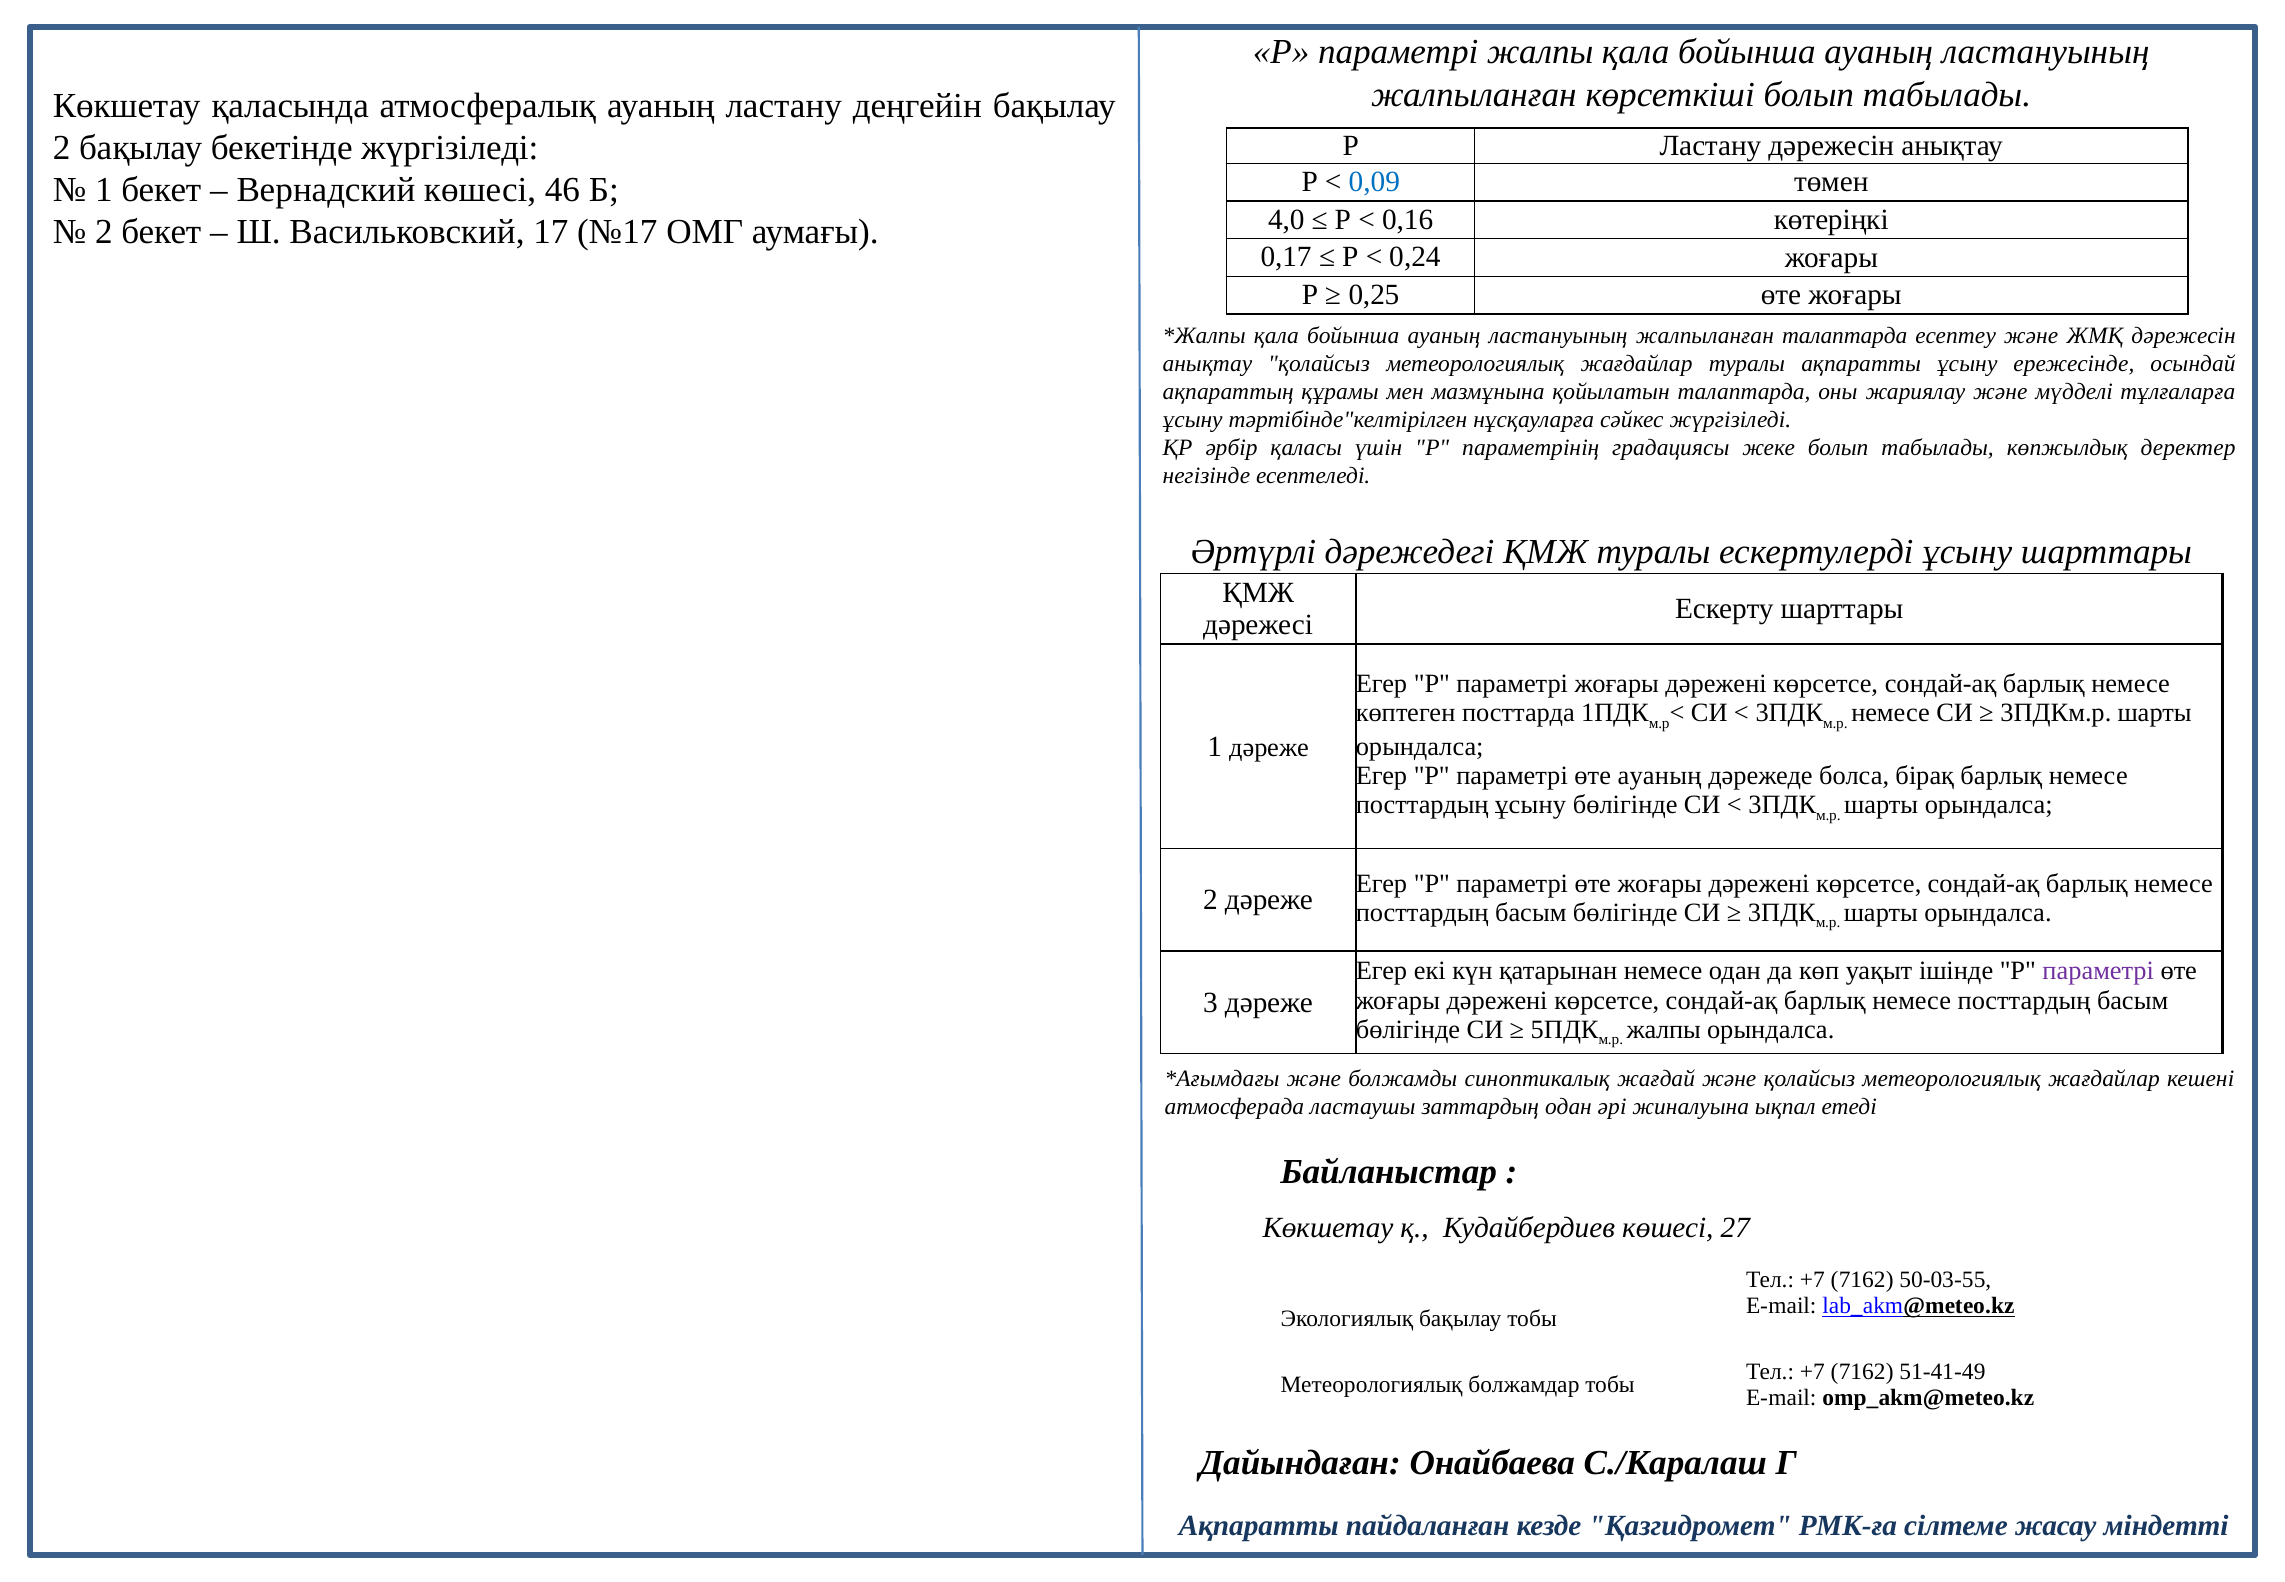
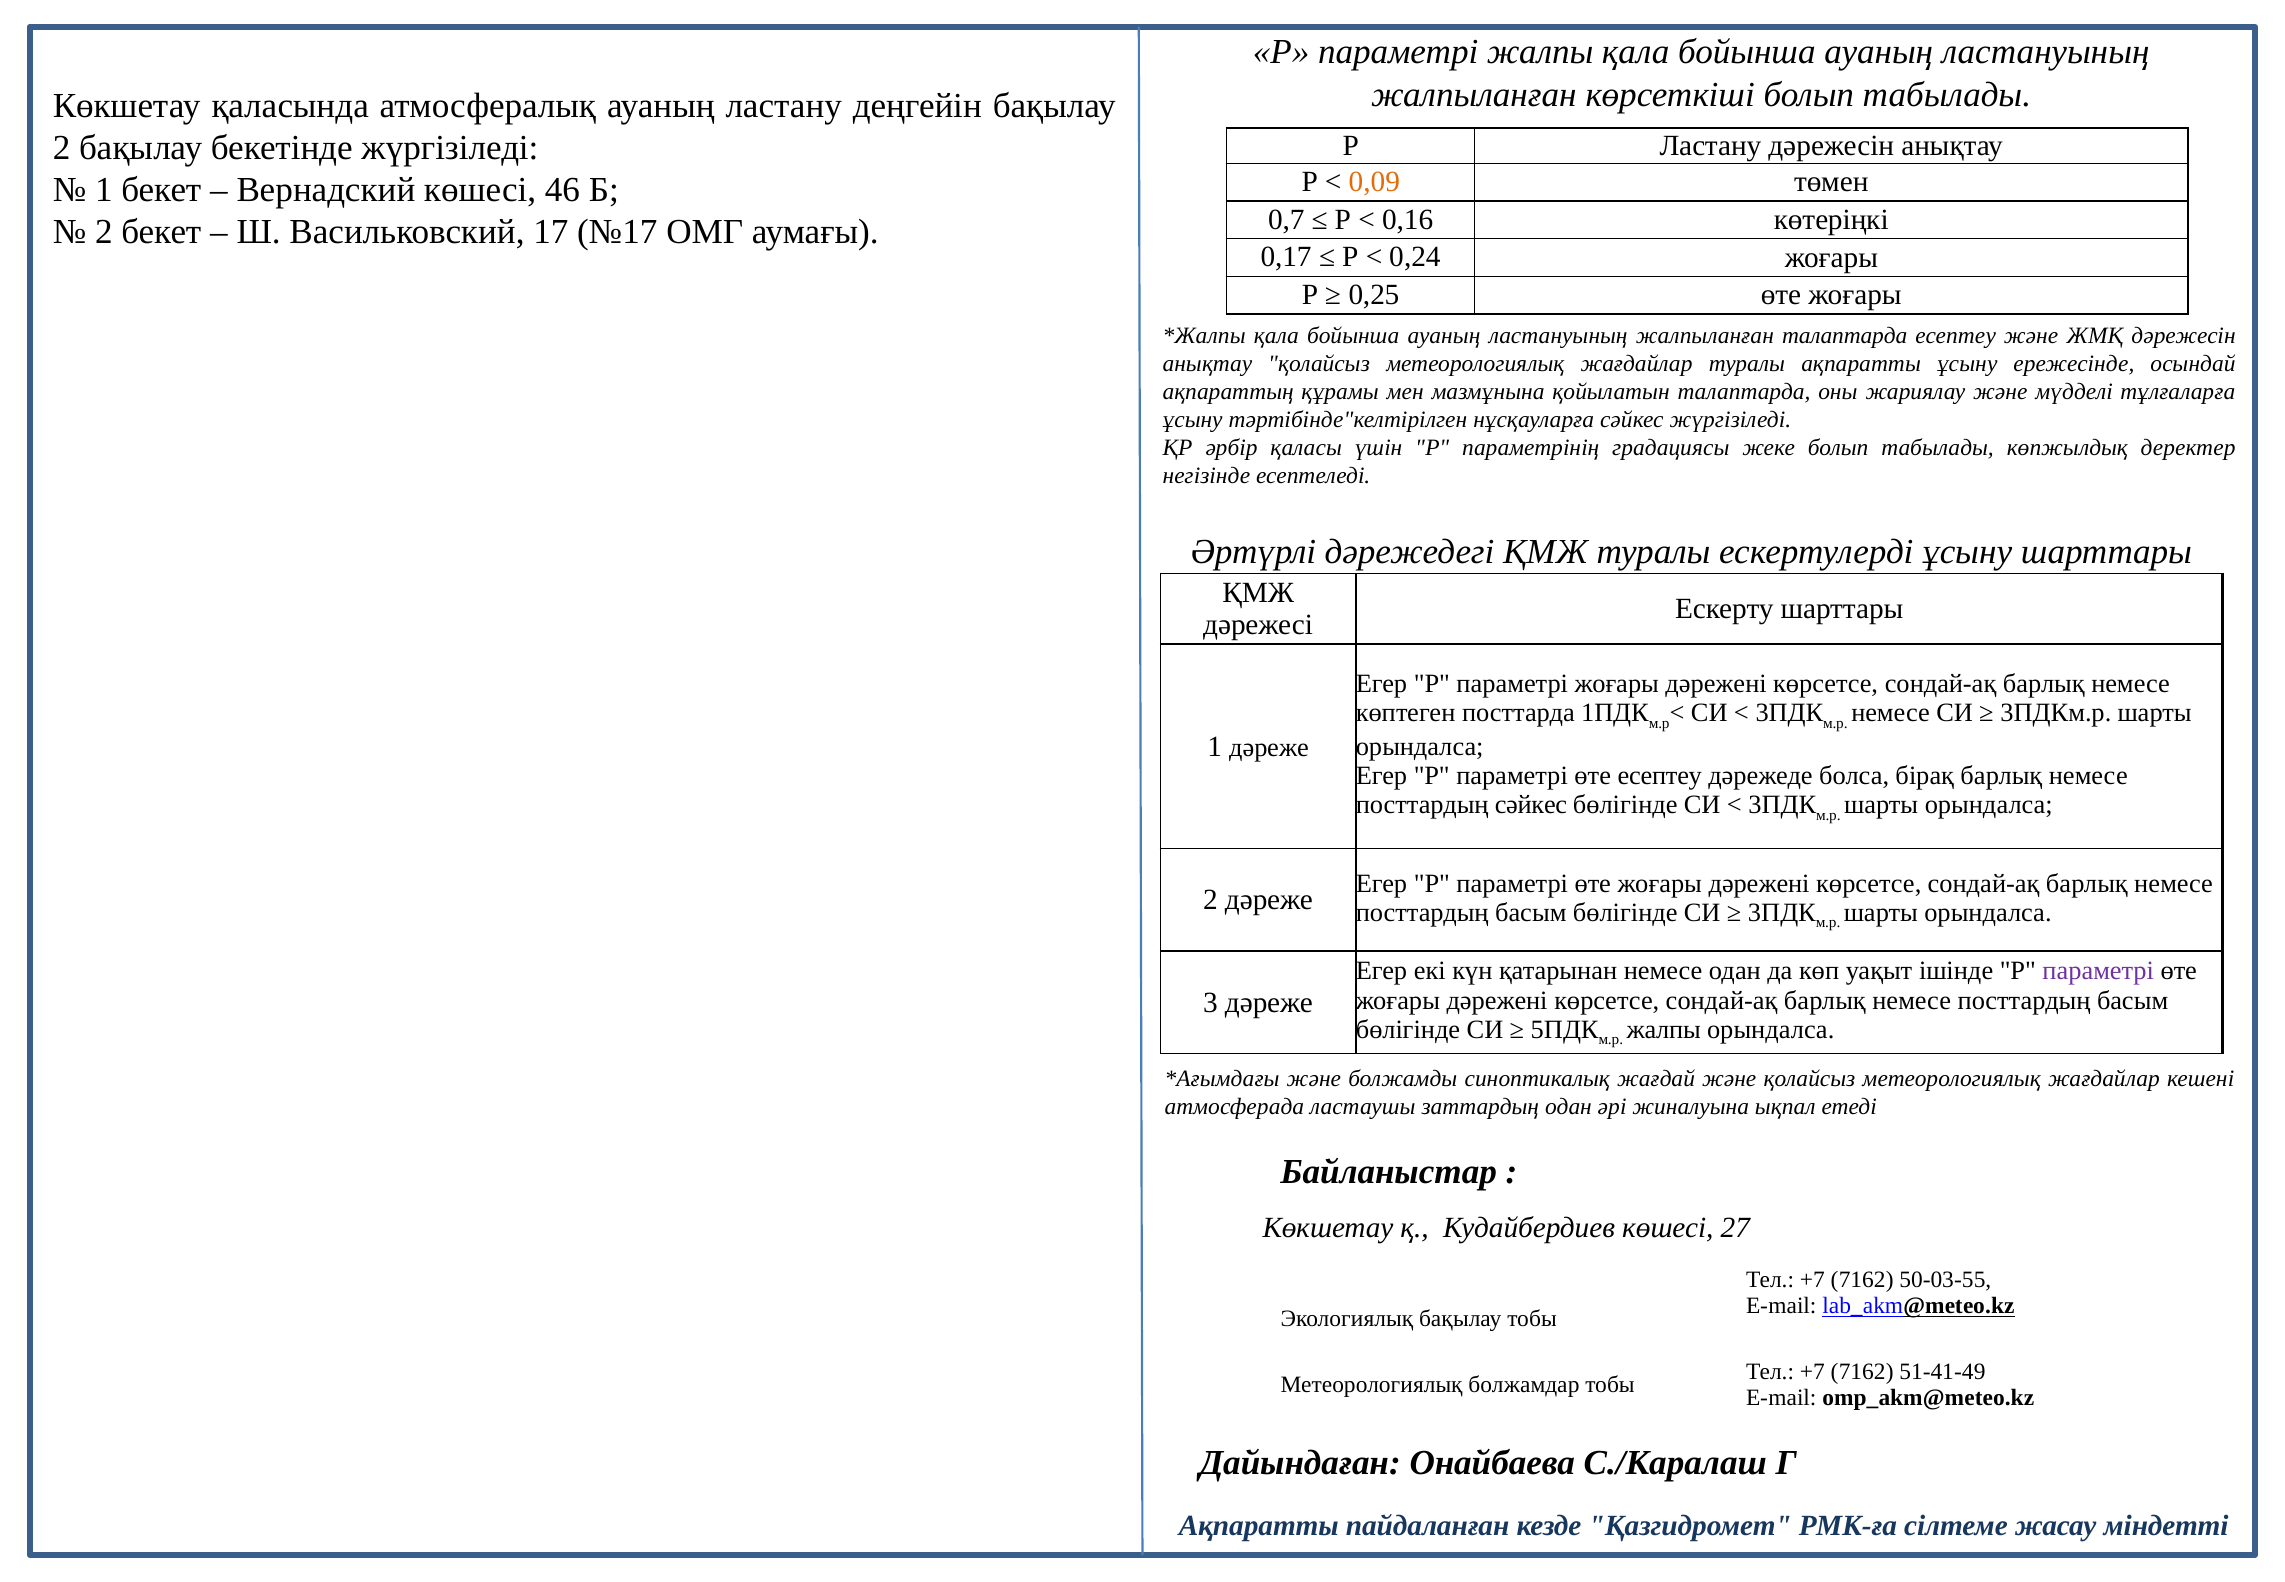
0,09 colour: blue -> orange (1374, 182)
4,0: 4,0 -> 0,7 (1286, 219)
өте ауаның: ауаның -> есептеу (1660, 776)
посттардың ұсыну: ұсыну -> сәйкес (1531, 805)
